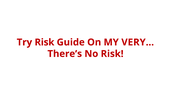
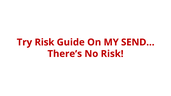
VERY…: VERY… -> SEND… (138, 42)
